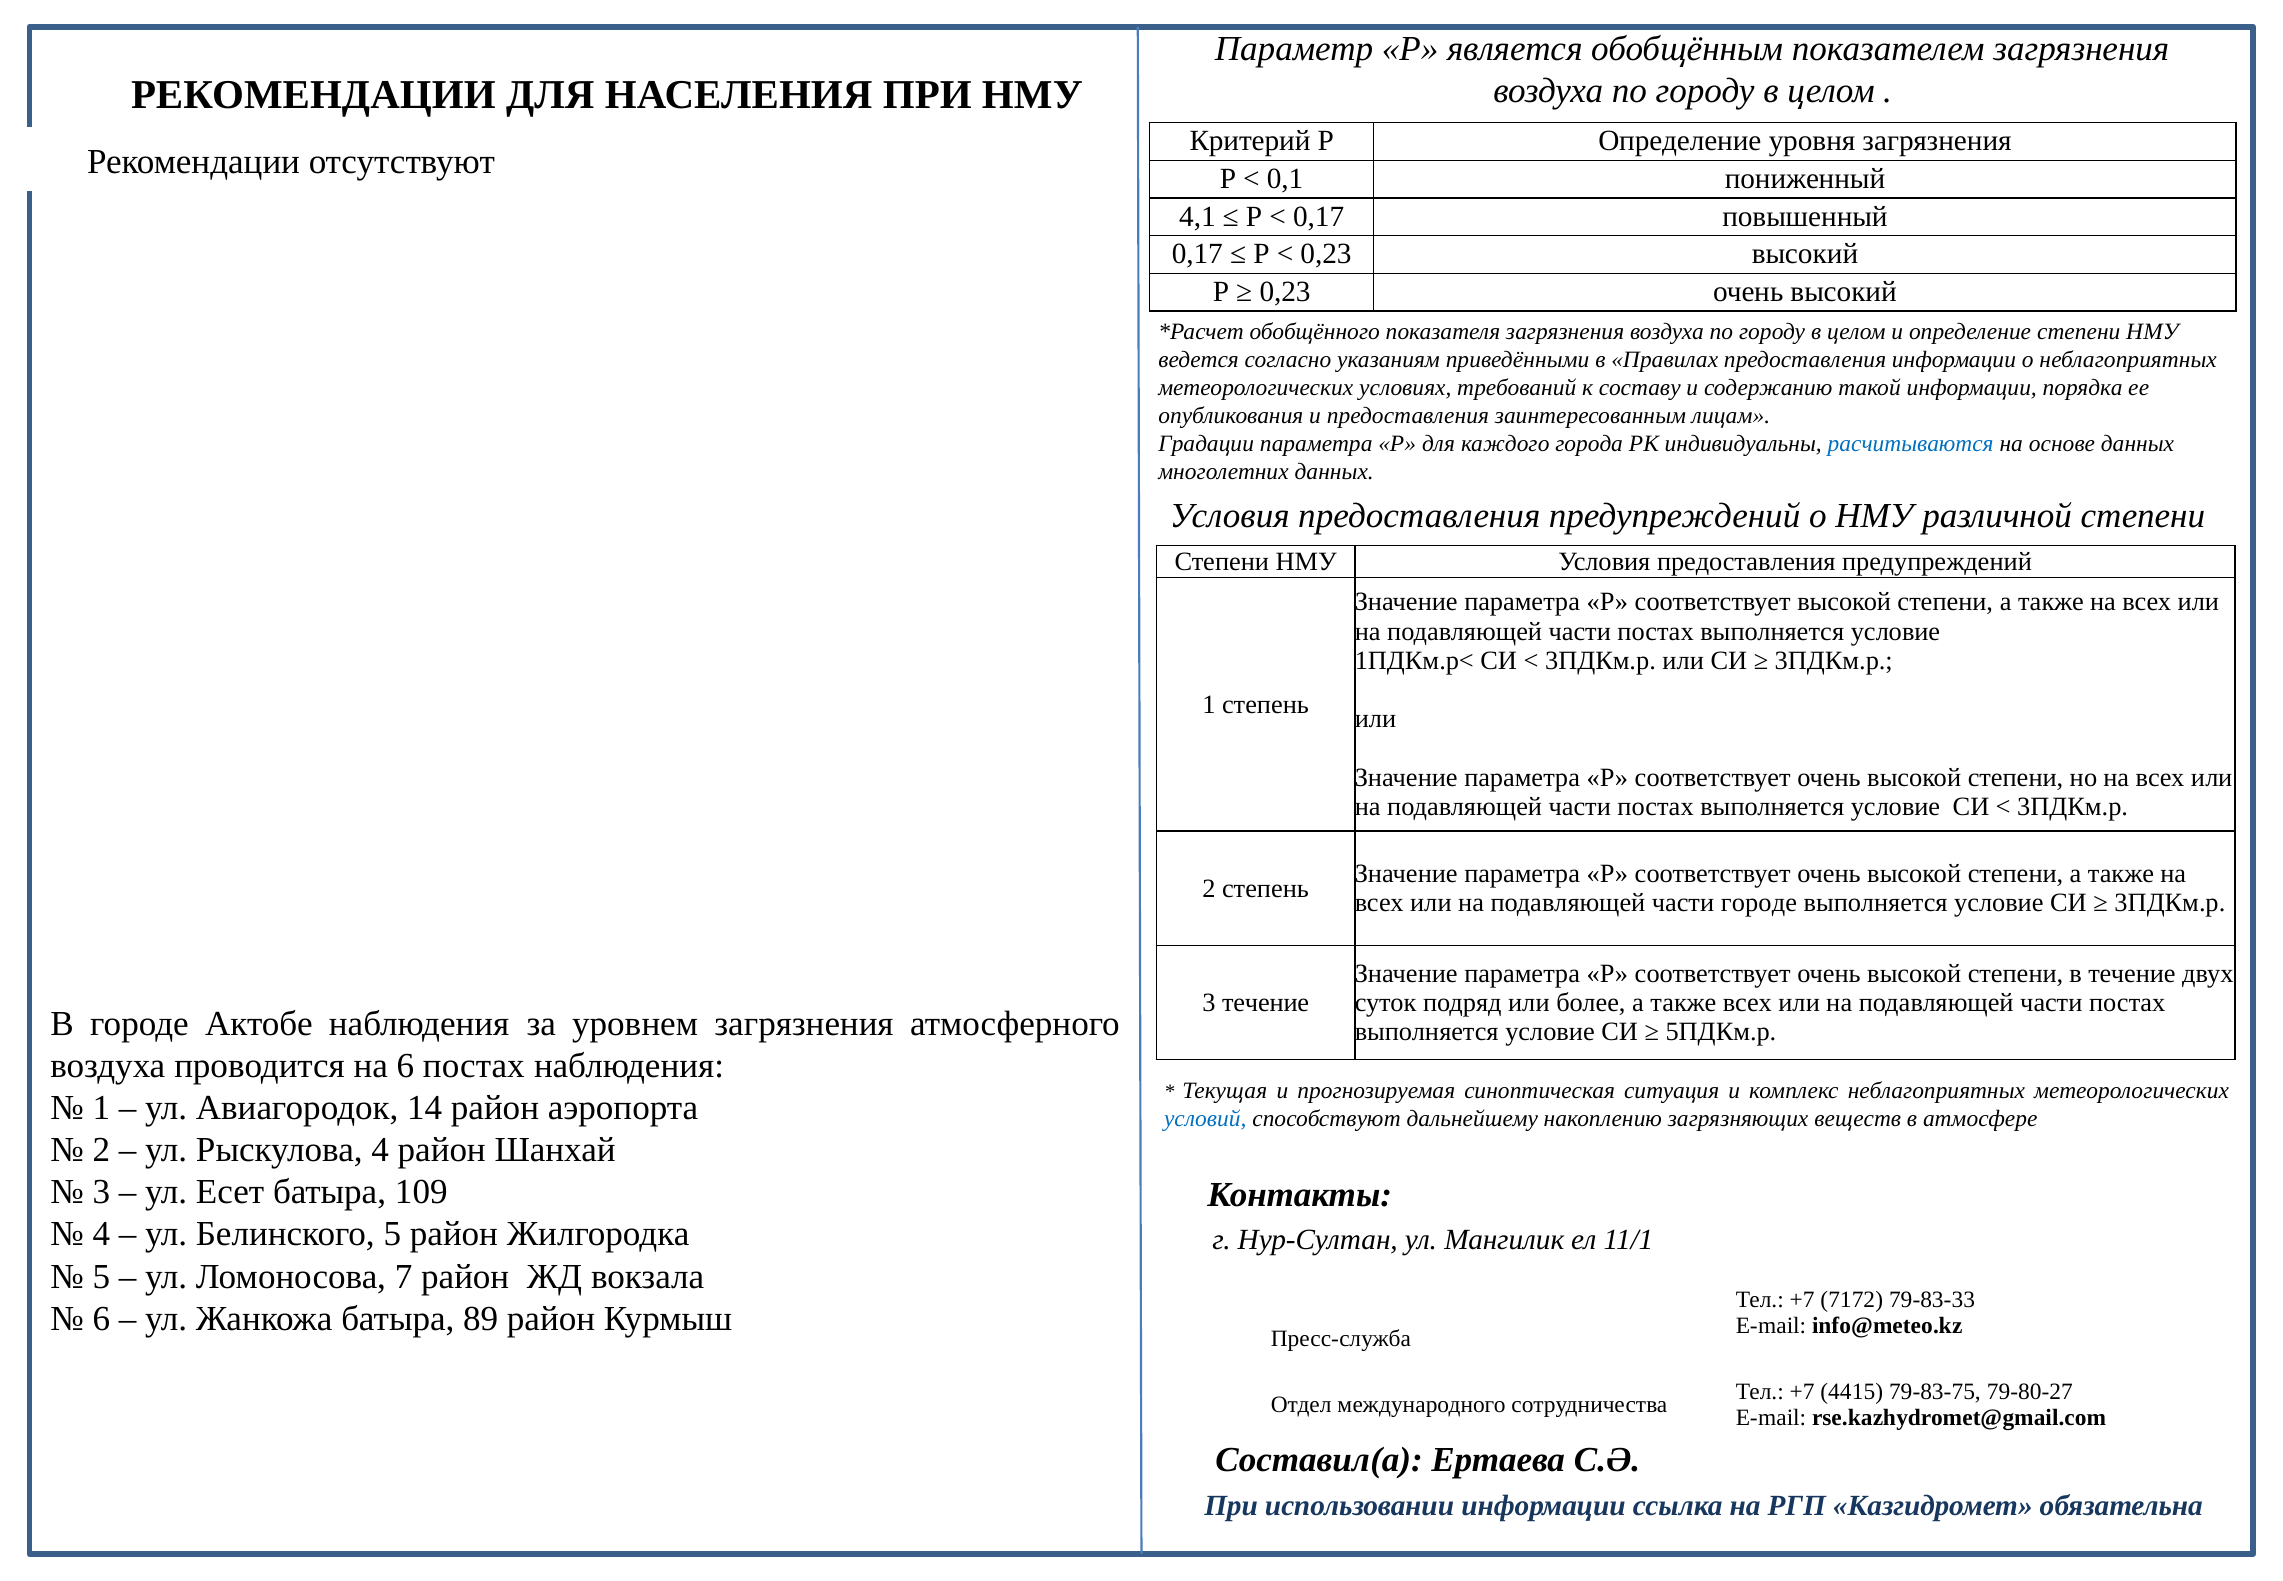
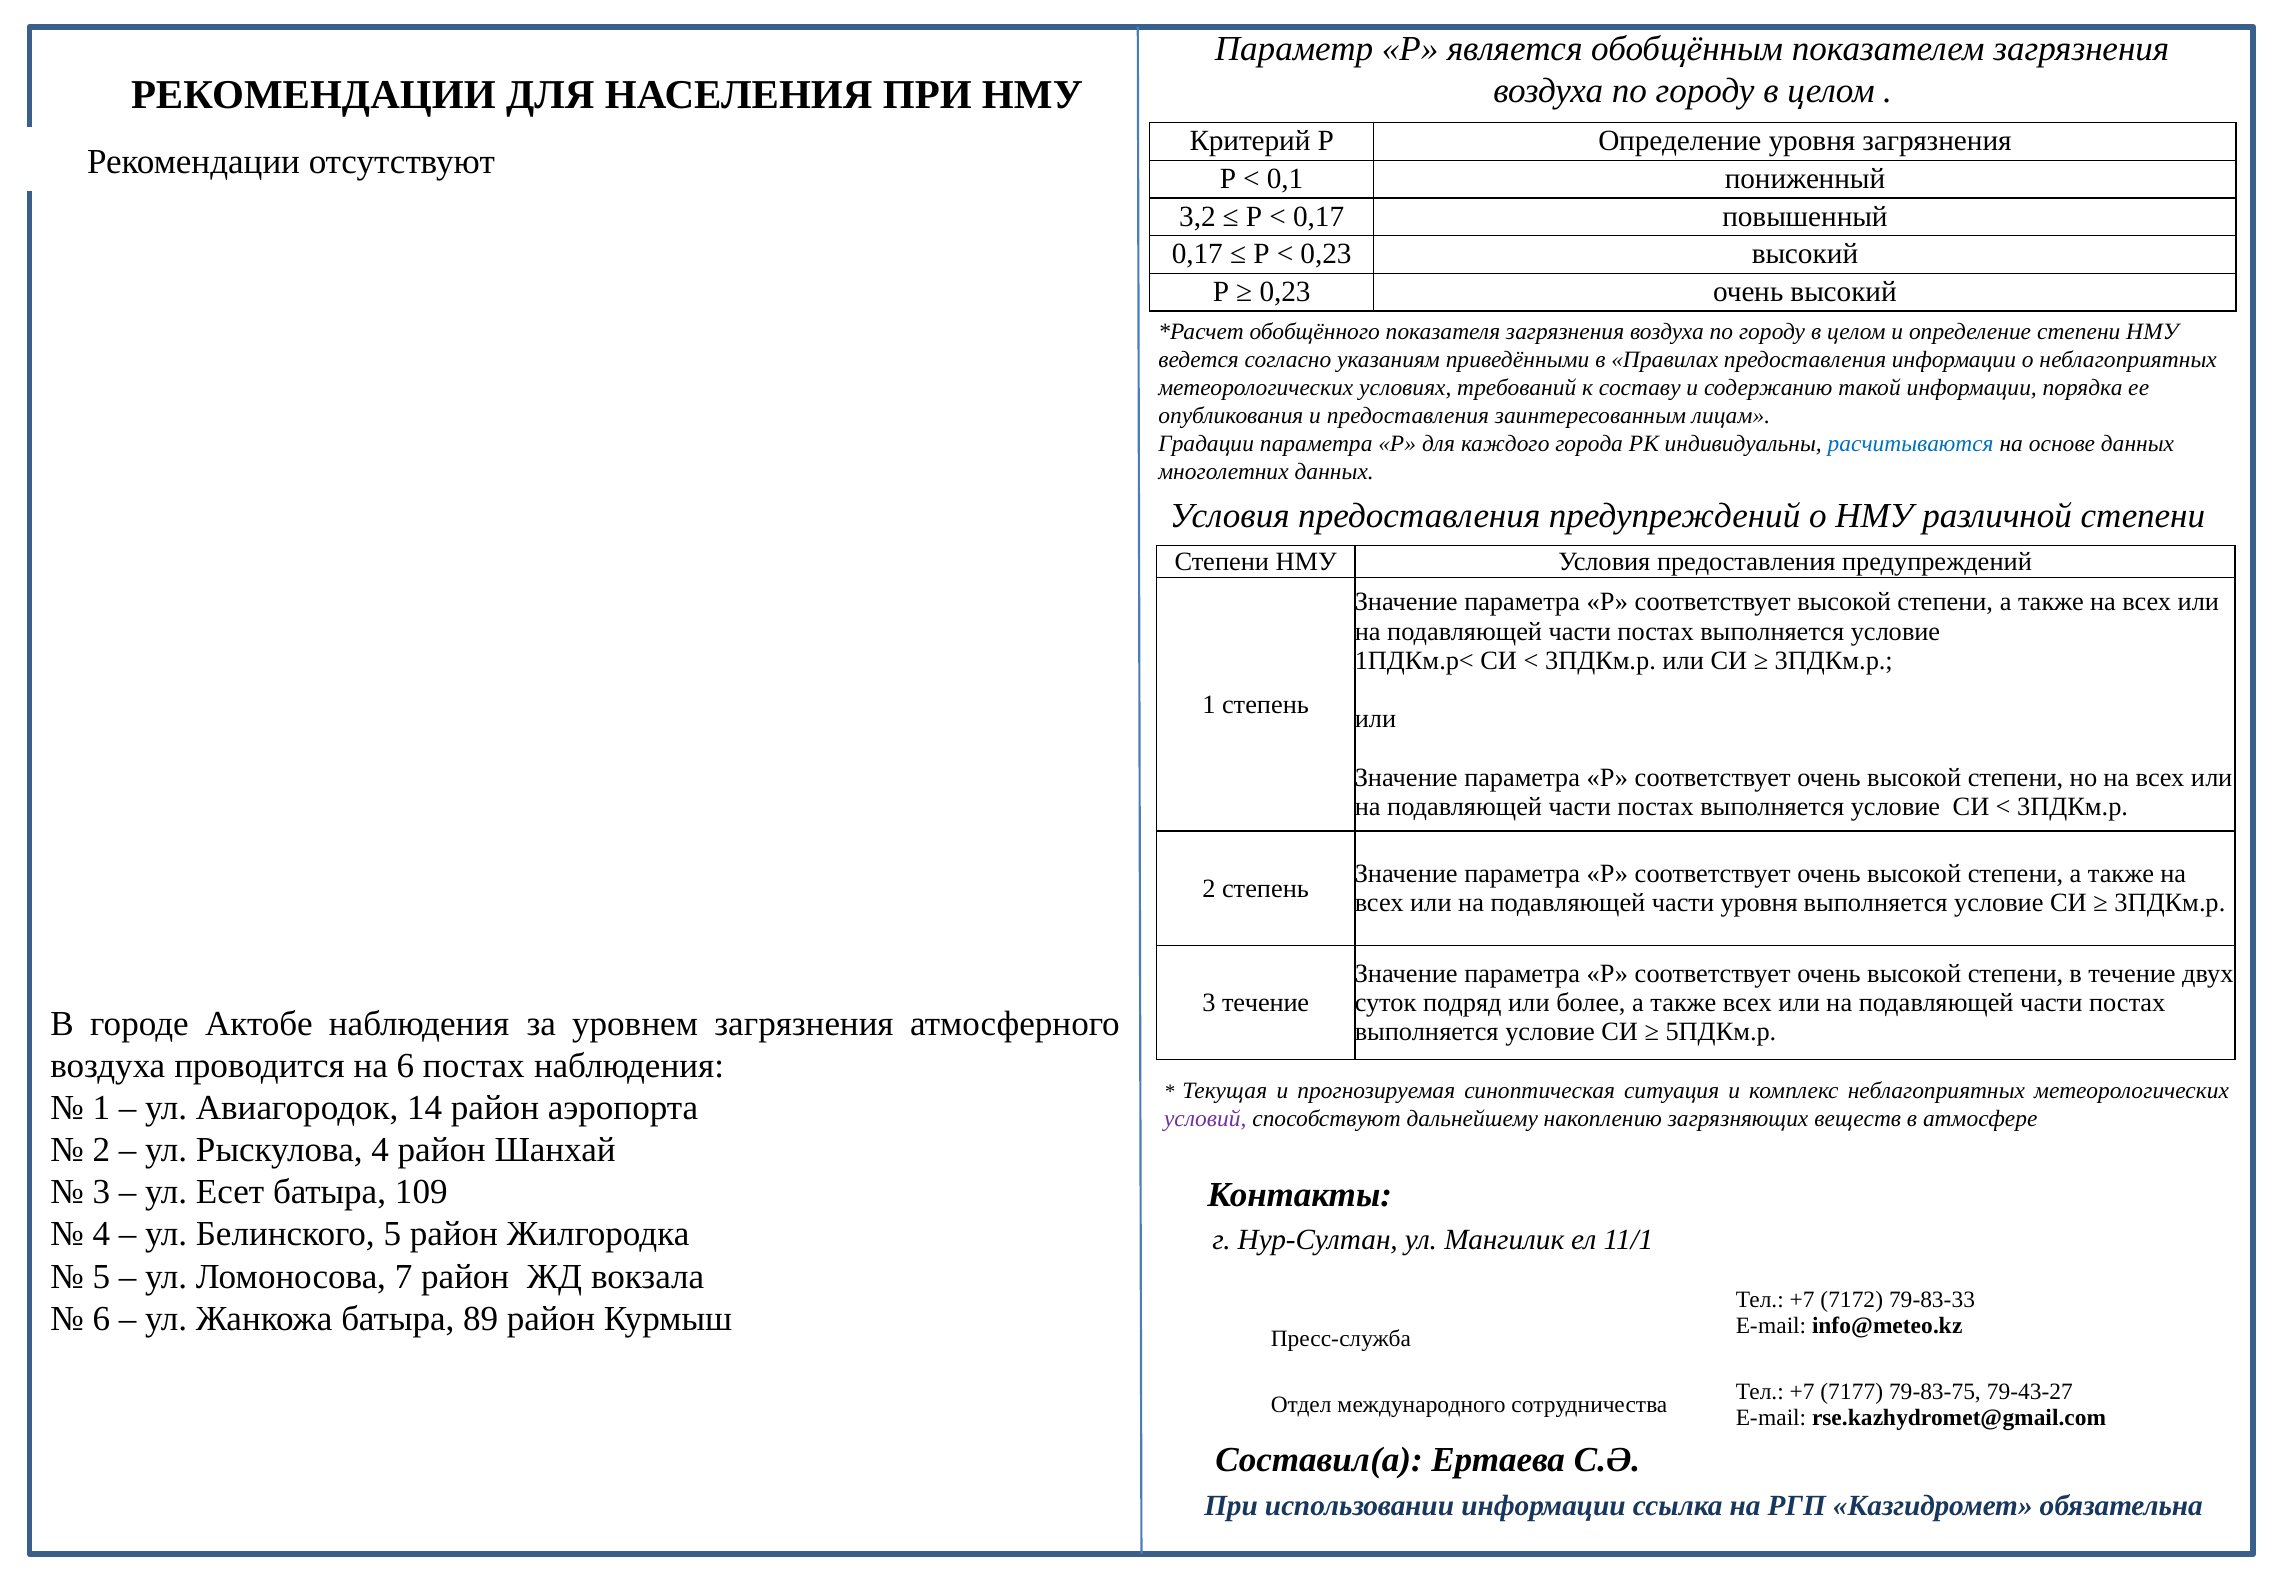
4,1: 4,1 -> 3,2 (1197, 216)
части городе: городе -> уровня (1759, 903)
условий colour: blue -> purple (1205, 1119)
4415: 4415 -> 7177 (1852, 1391)
79-80-27: 79-80-27 -> 79-43-27 (2030, 1391)
